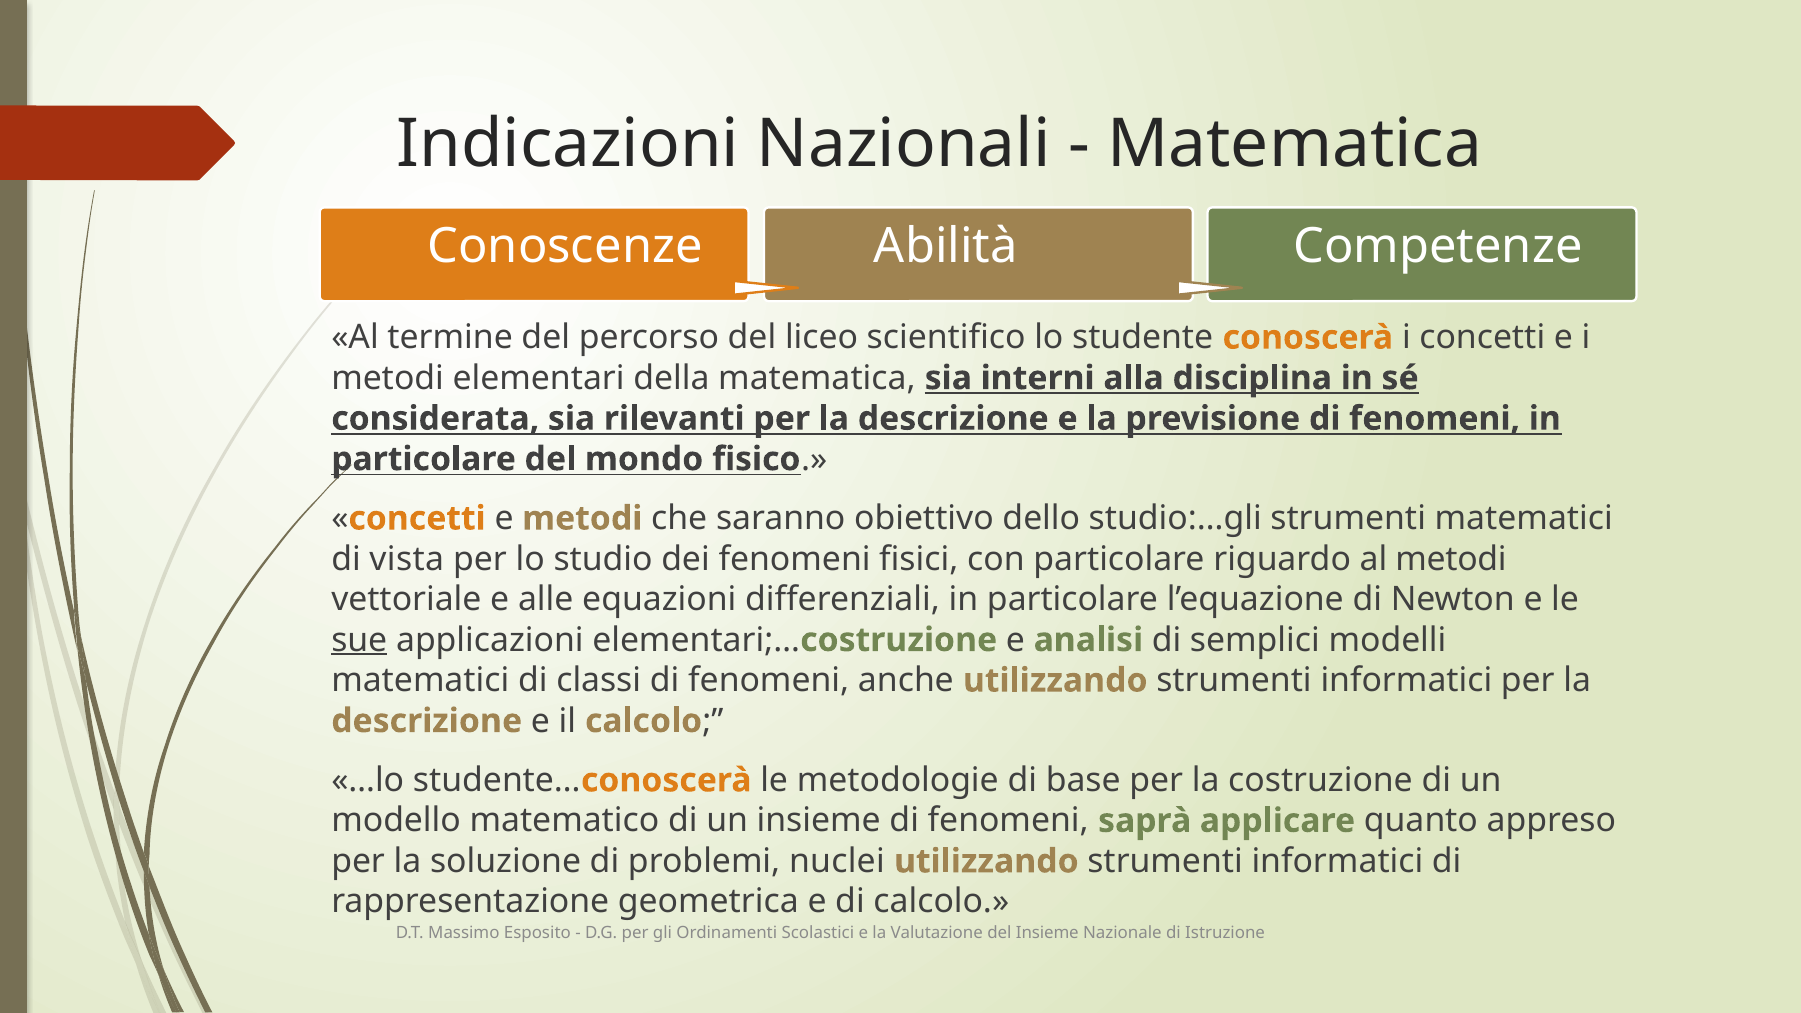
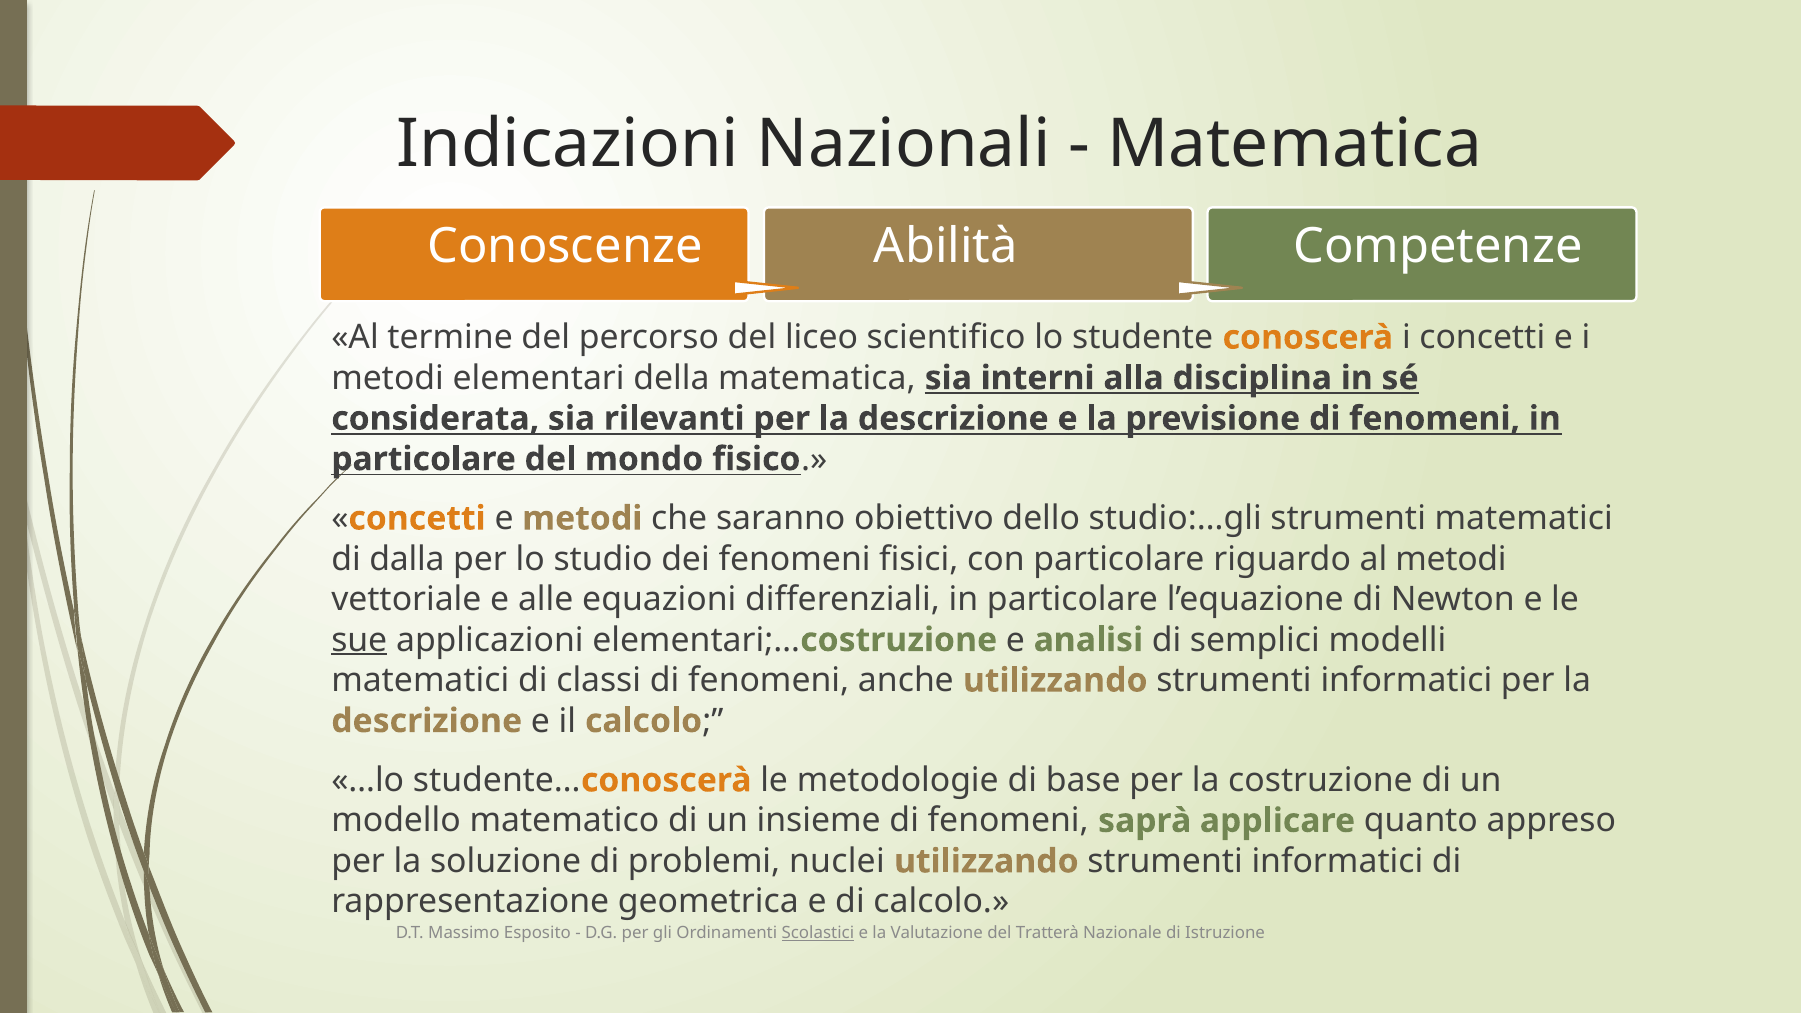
vista: vista -> dalla (407, 559)
Scolastici underline: none -> present (818, 933)
del Insieme: Insieme -> Tratterà (1047, 933)
